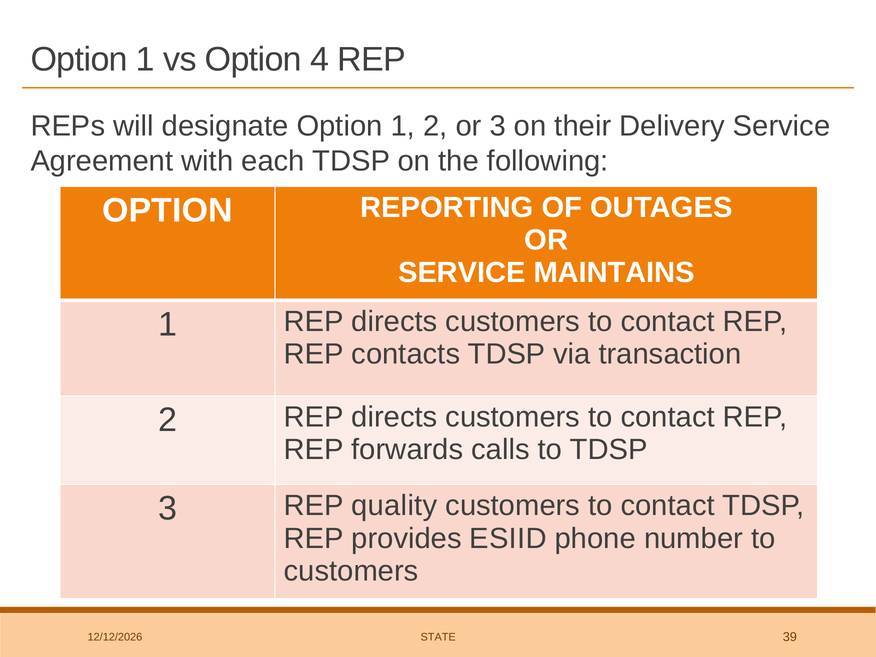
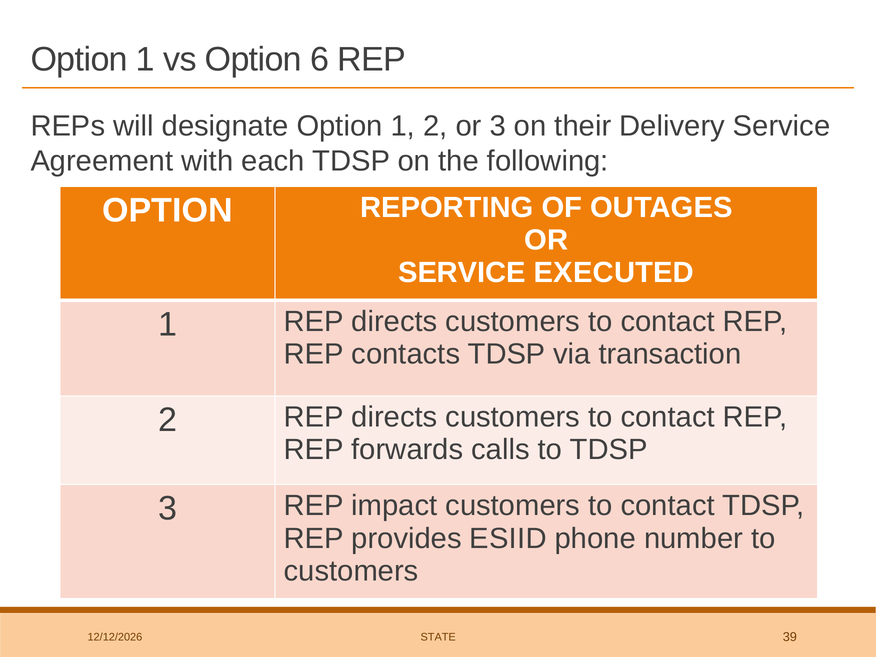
4: 4 -> 6 (320, 59)
MAINTAINS: MAINTAINS -> EXECUTED (614, 273)
quality: quality -> impact (394, 506)
